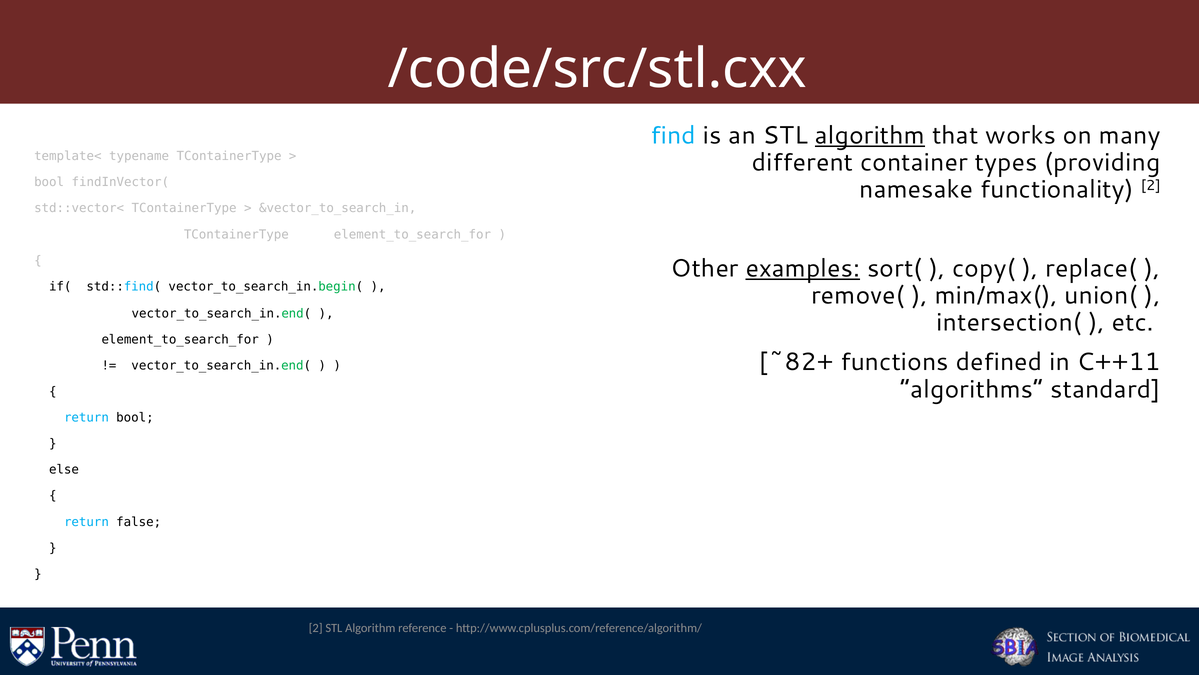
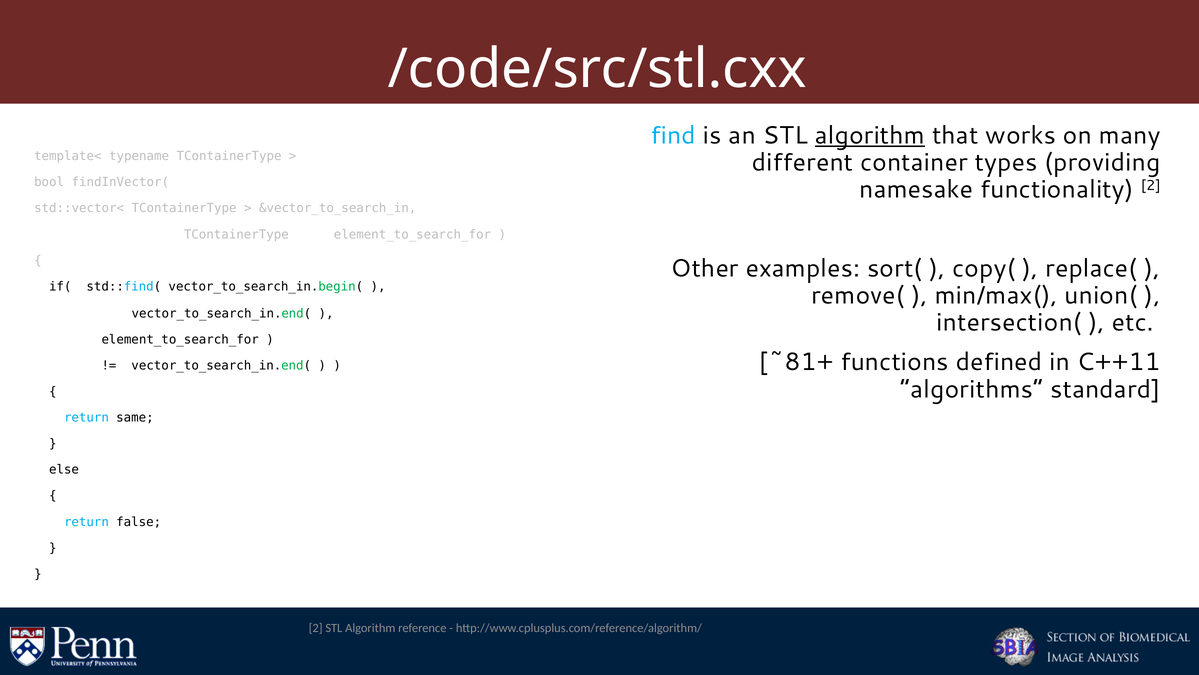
examples underline: present -> none (803, 268)
~82+: ~82+ -> ~81+ (796, 362)
return bool: bool -> same (135, 417)
